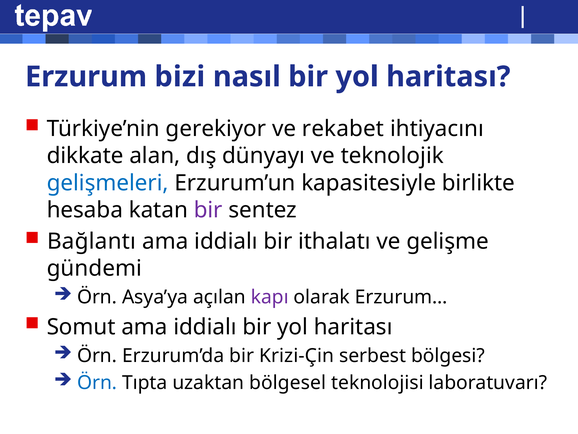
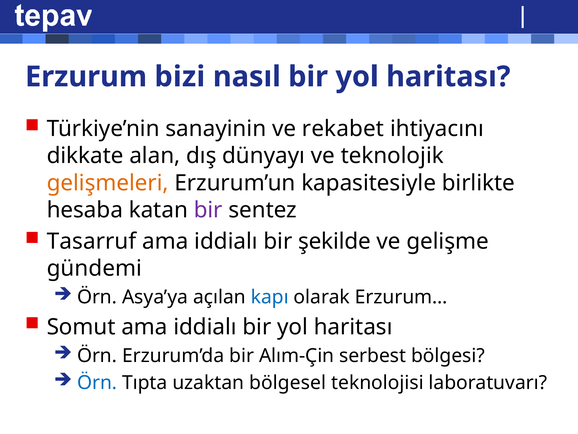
gerekiyor: gerekiyor -> sanayinin (216, 129)
gelişmeleri colour: blue -> orange (108, 183)
Bağlantı: Bağlantı -> Tasarruf (92, 241)
ithalatı: ithalatı -> şekilde (334, 241)
kapı colour: purple -> blue (270, 297)
Krizi-Çin: Krizi-Çin -> Alım-Çin (297, 355)
